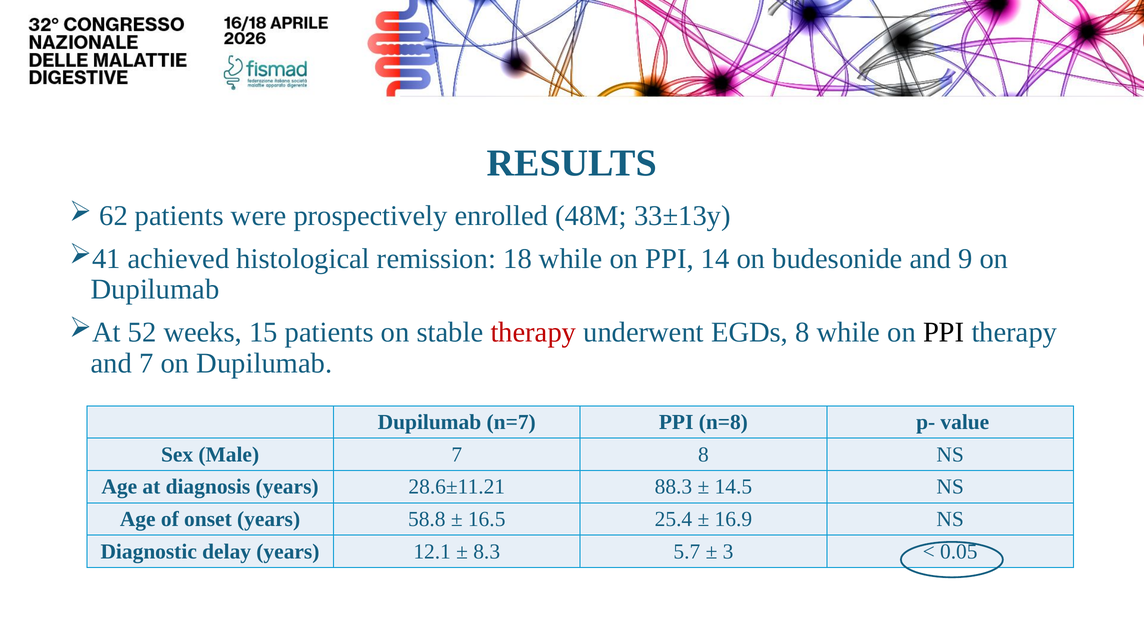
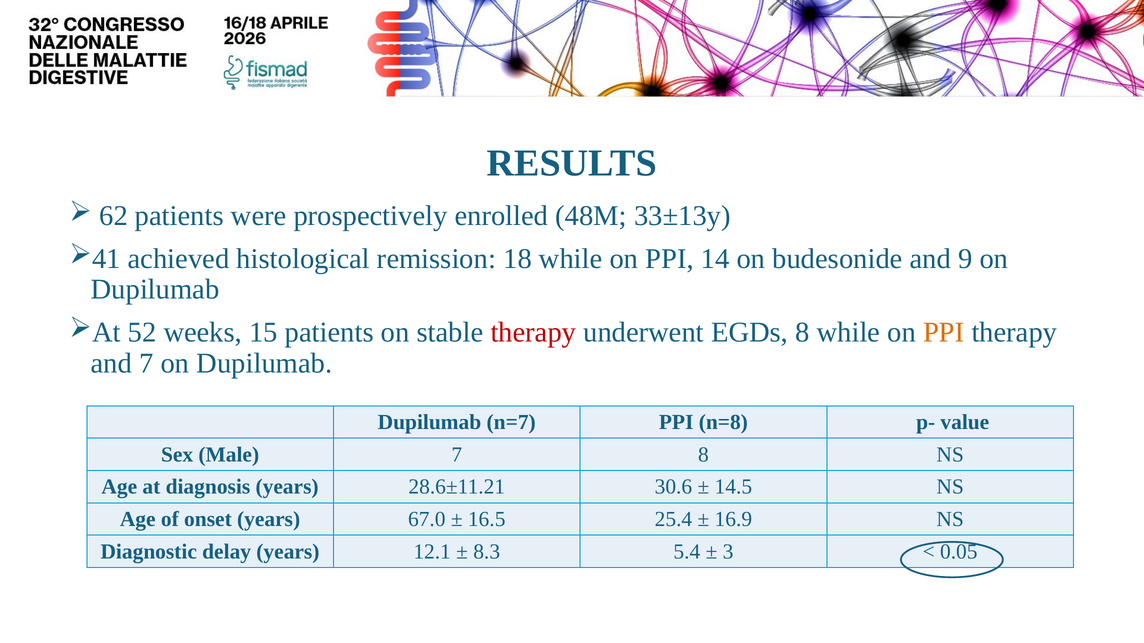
PPI colour: black -> orange (944, 333)
88.3: 88.3 -> 30.6 (673, 487)
58.8: 58.8 -> 67.0 (427, 520)
5.7: 5.7 -> 5.4 (687, 552)
